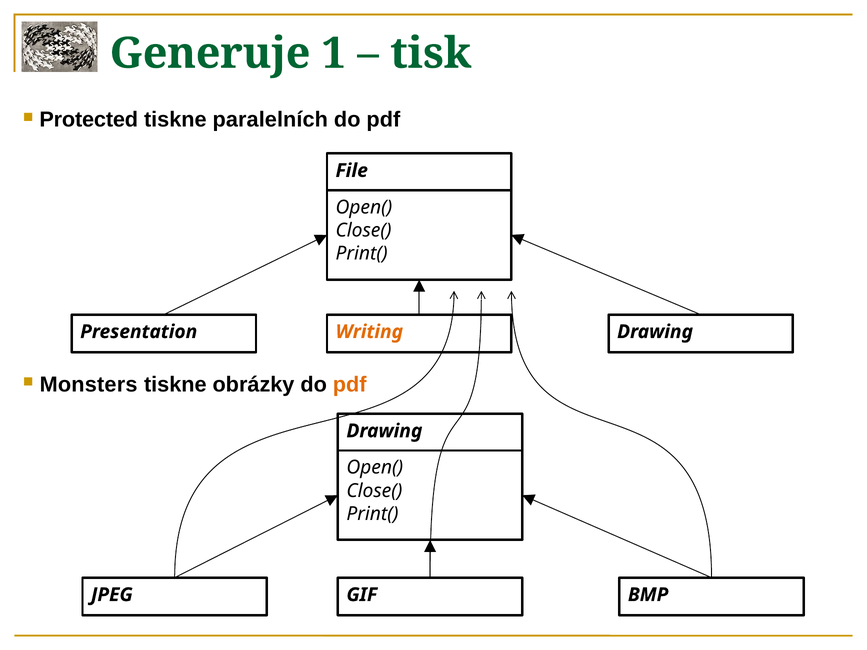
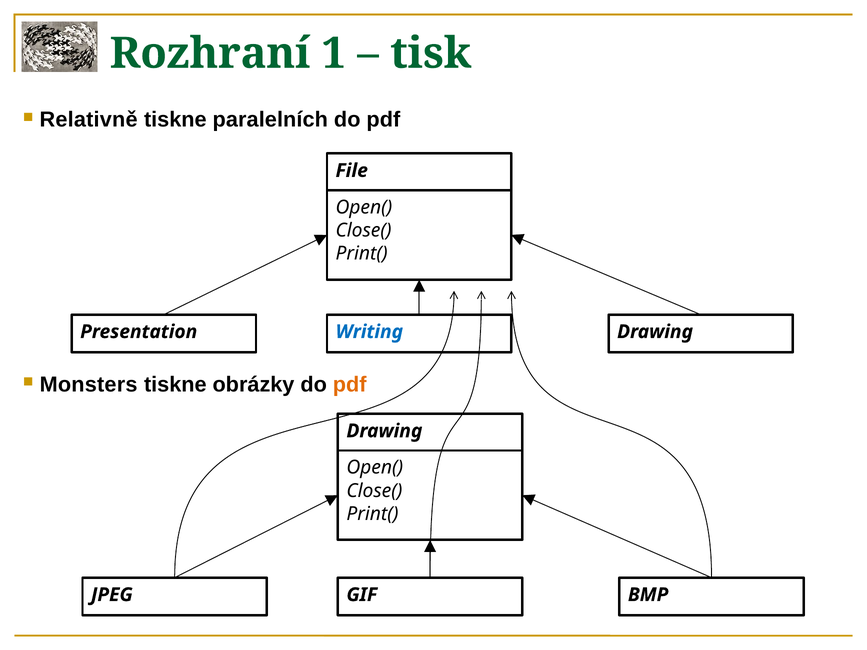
Generuje: Generuje -> Rozhraní (210, 53)
Protected: Protected -> Relativně (89, 120)
Writing colour: orange -> blue (369, 332)
